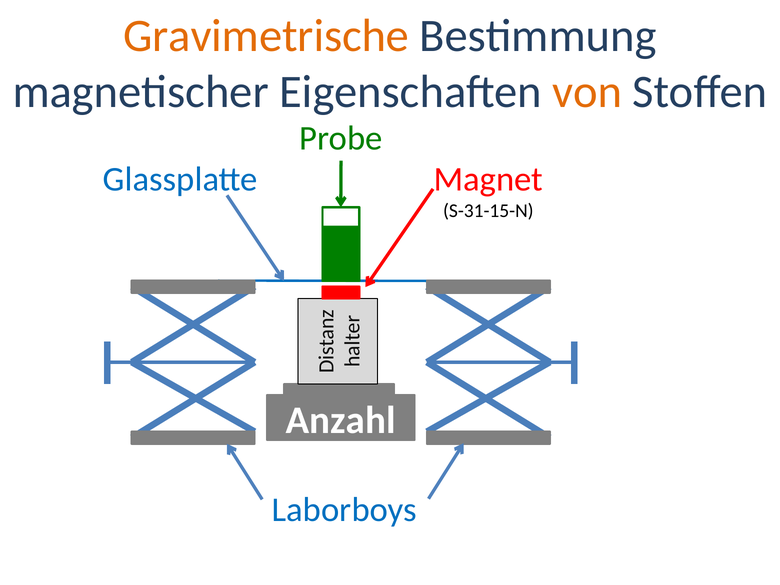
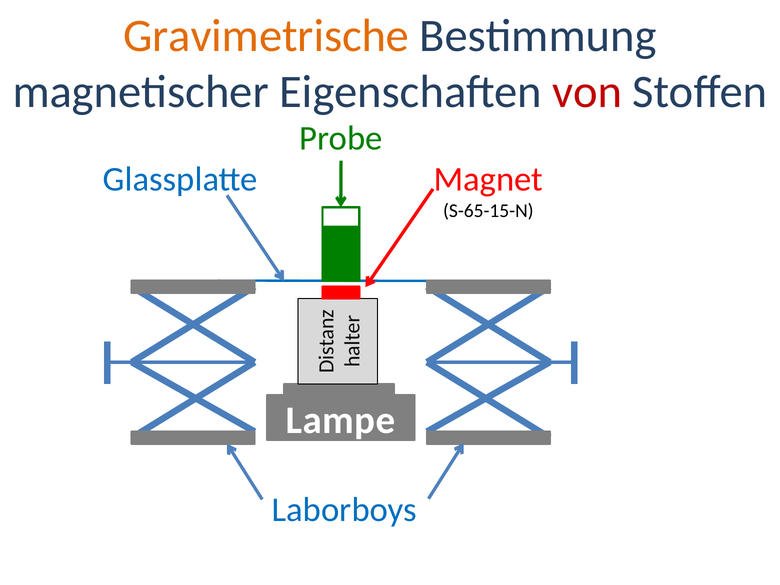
von colour: orange -> red (587, 92)
S-31-15-N: S-31-15-N -> S-65-15-N (488, 211)
Anzahl: Anzahl -> Lampe (341, 420)
